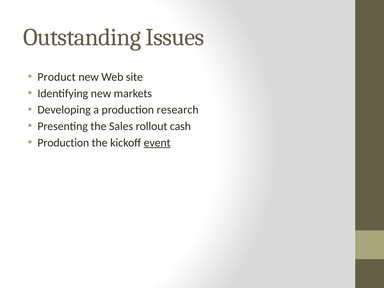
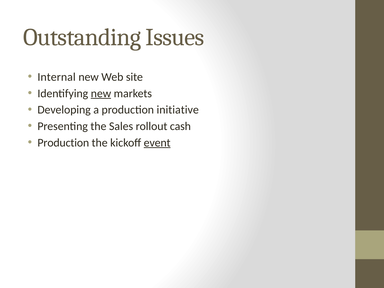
Product: Product -> Internal (57, 77)
new underline: none -> present (101, 93)
research: research -> initiative (178, 110)
